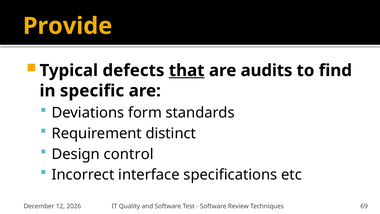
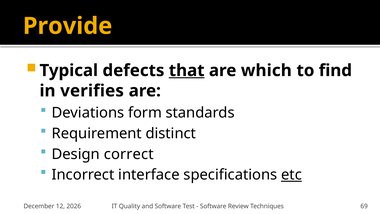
audits: audits -> which (266, 70)
specific: specific -> verifies (92, 91)
control: control -> correct (129, 154)
etc underline: none -> present (291, 175)
